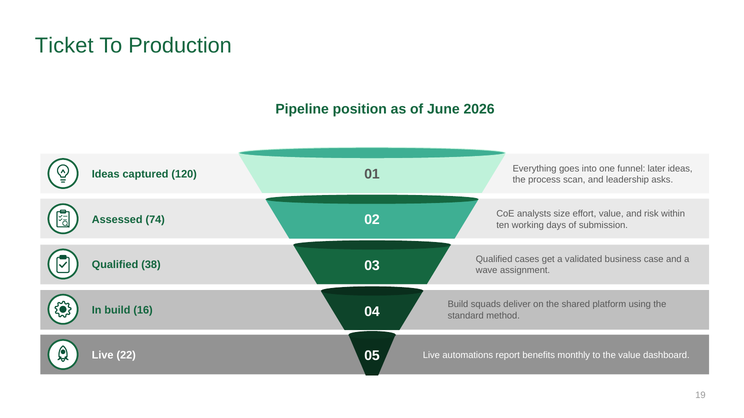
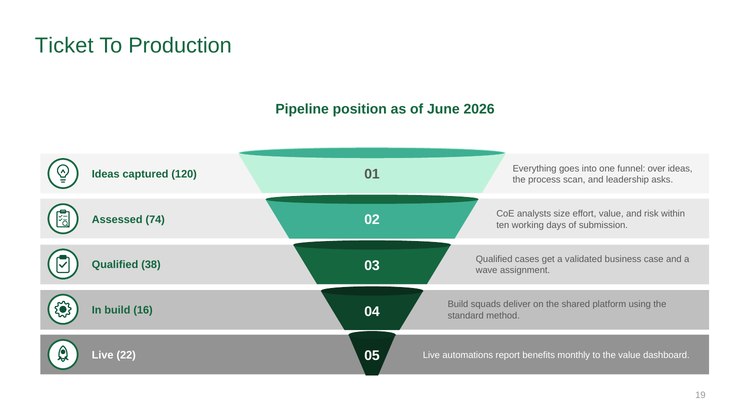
later: later -> over (657, 169)
